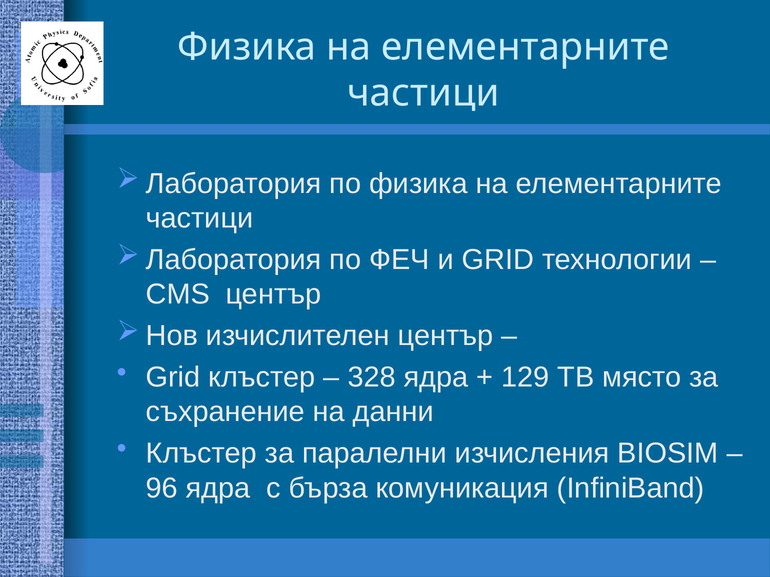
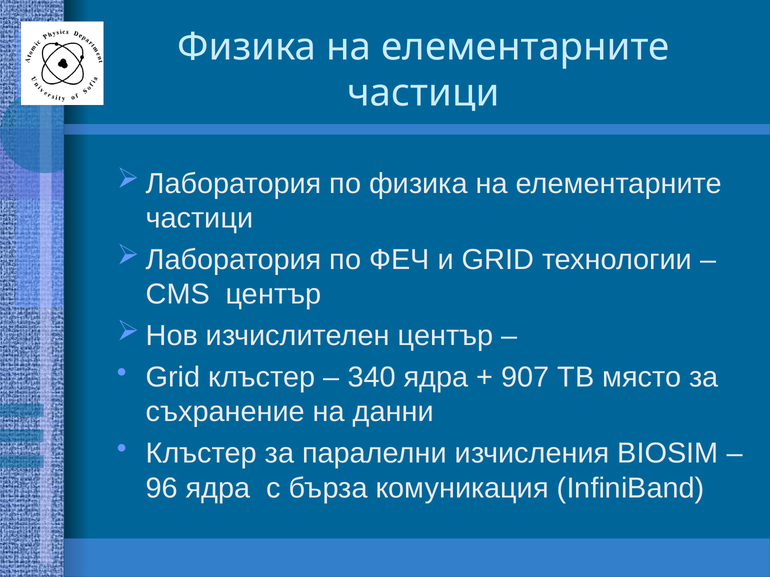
328: 328 -> 340 (372, 378)
129: 129 -> 907 (525, 378)
